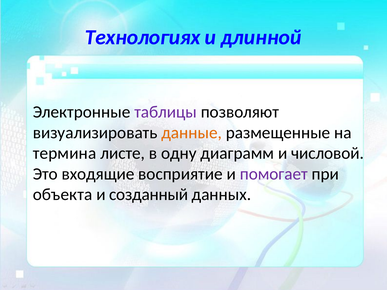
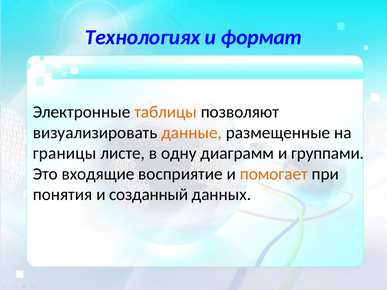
длинной: длинной -> формат (261, 37)
таблицы colour: purple -> orange (166, 112)
термина: термина -> границы (65, 153)
числовой: числовой -> группами (328, 153)
помогает colour: purple -> orange (274, 174)
объекта: объекта -> понятия (63, 195)
